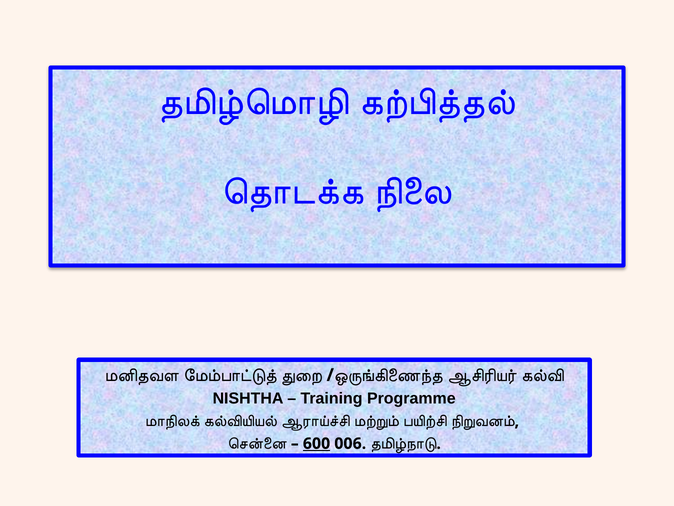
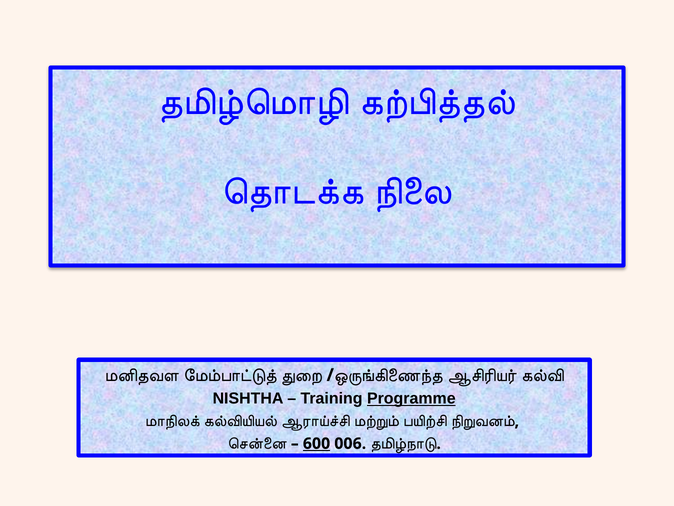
Programme underline: none -> present (411, 398)
